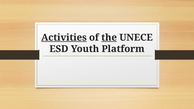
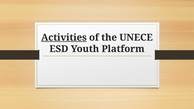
the underline: present -> none (109, 38)
